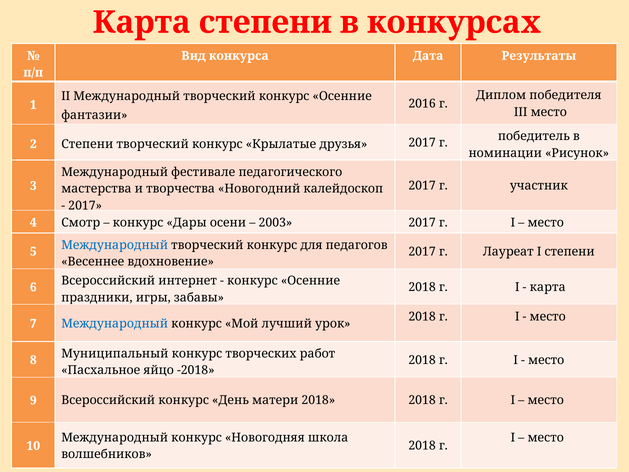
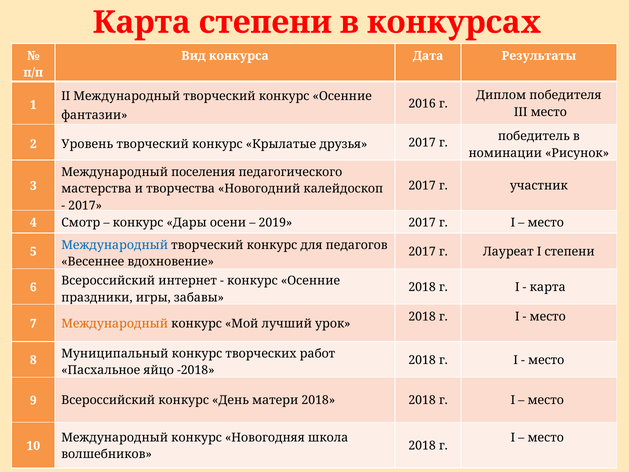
2 Степени: Степени -> Уровень (87, 144)
фестивале: фестивале -> поселения (203, 172)
2003: 2003 -> 2019 (275, 222)
Международный colour: blue -> orange (115, 323)
